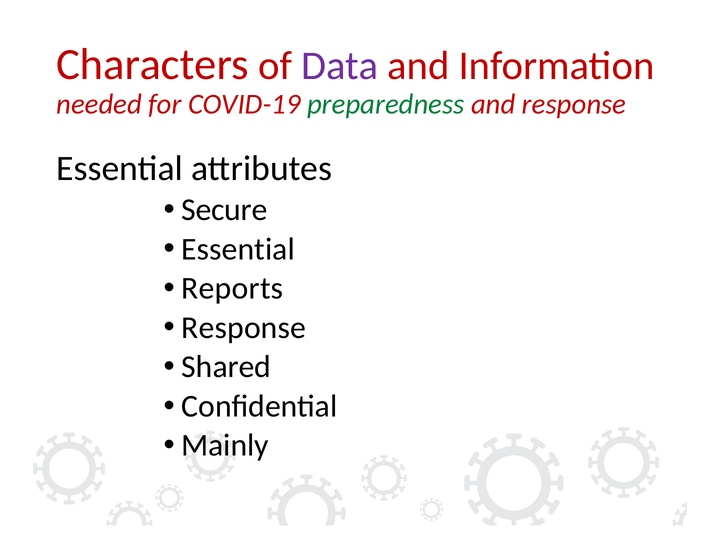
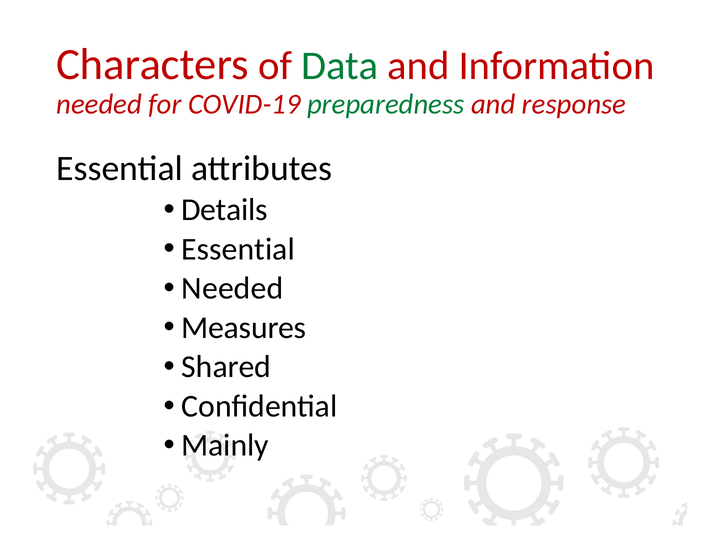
Data colour: purple -> green (340, 66)
Secure: Secure -> Details (224, 210)
Reports: Reports -> Needed (232, 289)
Response: Response -> Measures (244, 328)
